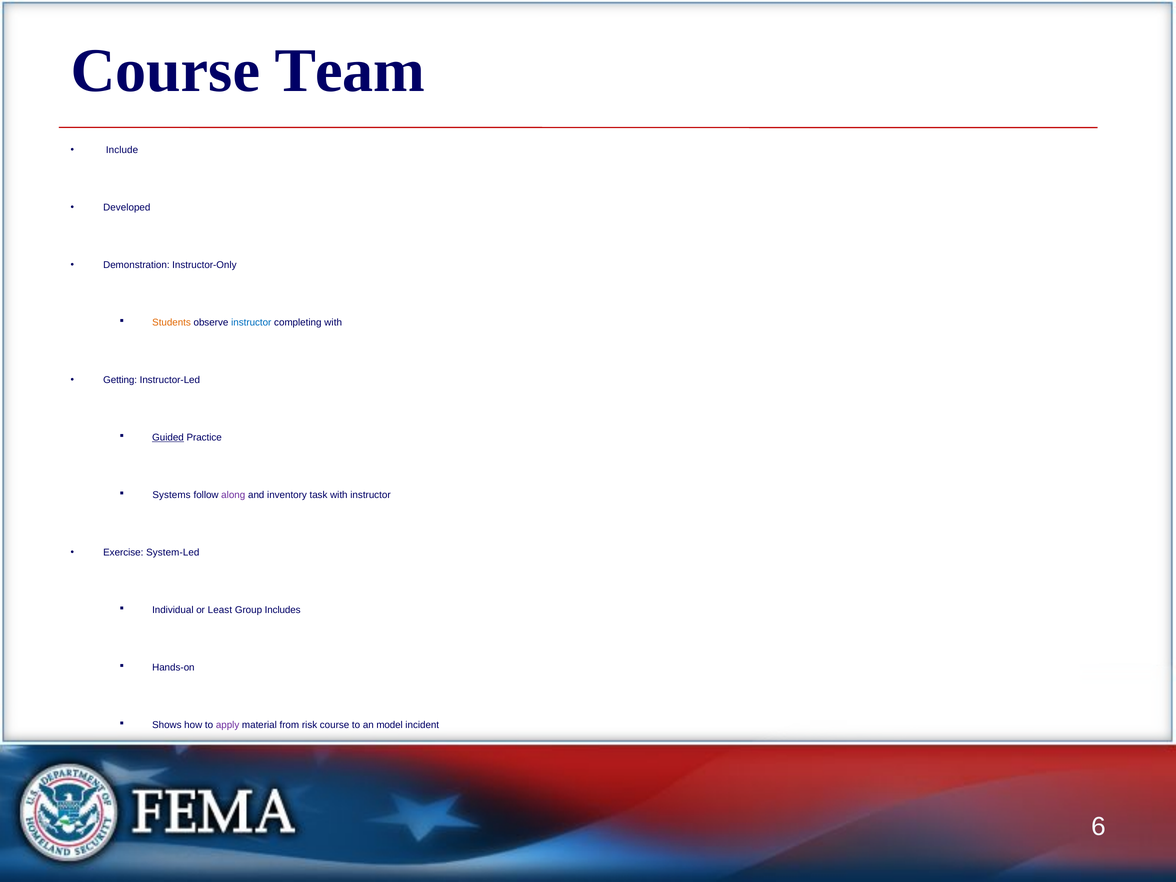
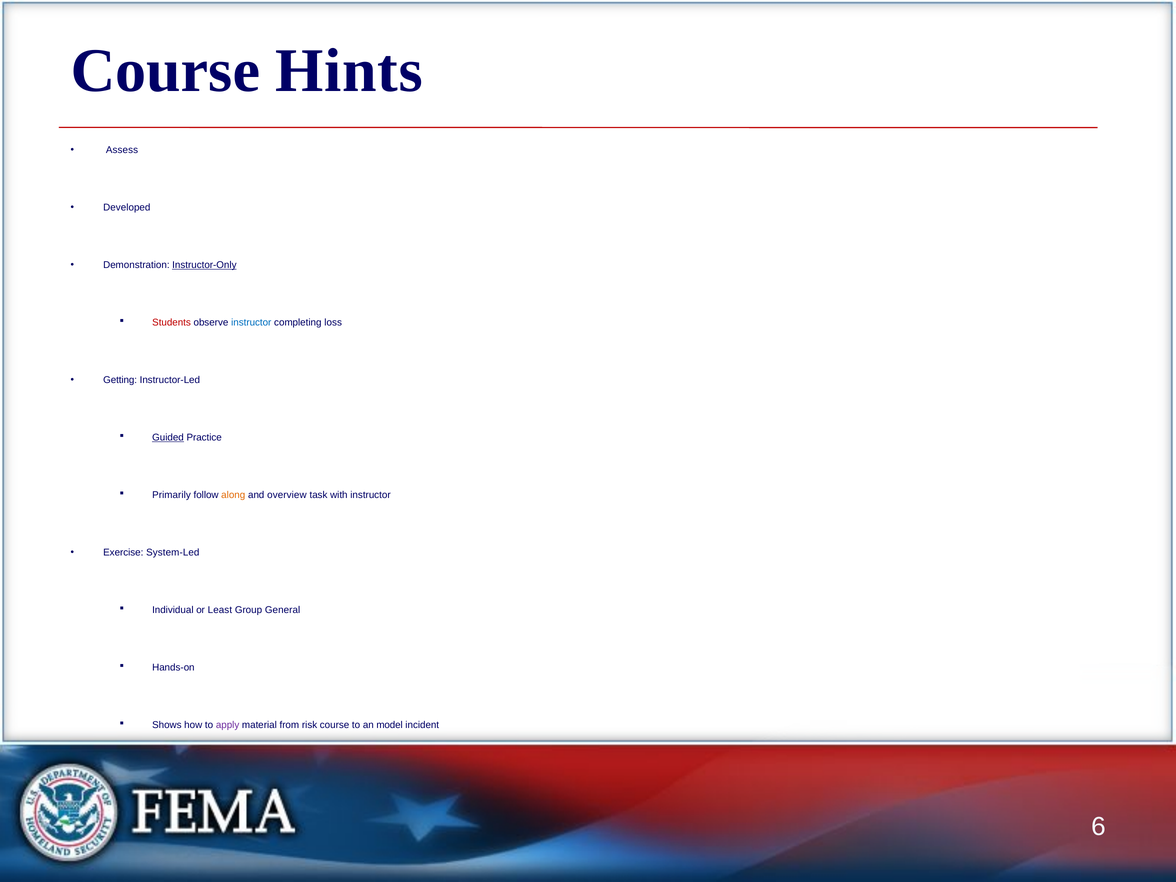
Team: Team -> Hints (349, 71)
Include: Include -> Assess (122, 150)
Instructor-Only underline: none -> present (204, 265)
Students colour: orange -> red (172, 322)
completing with: with -> loss (333, 322)
Systems: Systems -> Primarily (172, 495)
along colour: purple -> orange (233, 495)
inventory: inventory -> overview (287, 495)
Includes: Includes -> General (283, 610)
